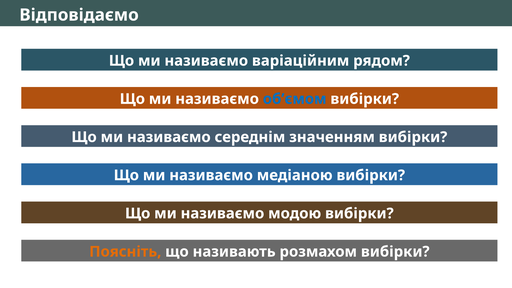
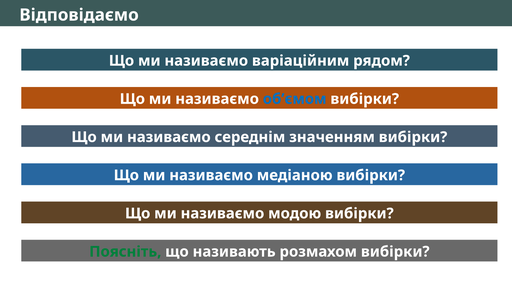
Поясніть colour: orange -> green (125, 252)
